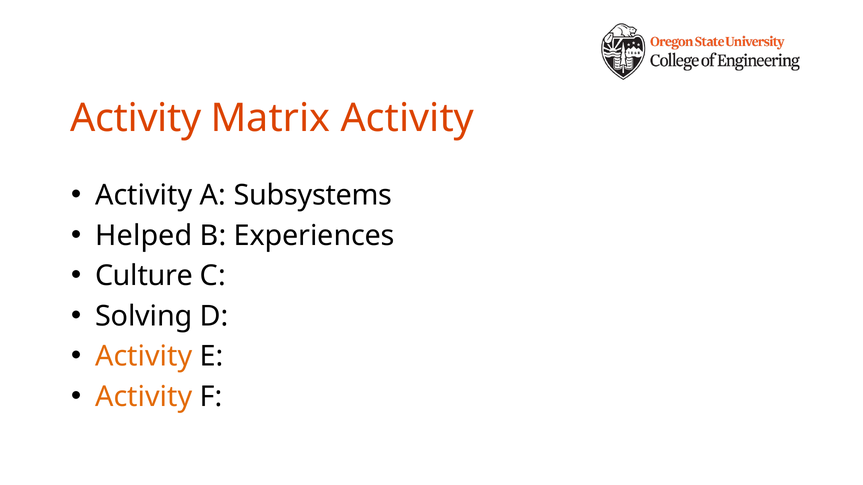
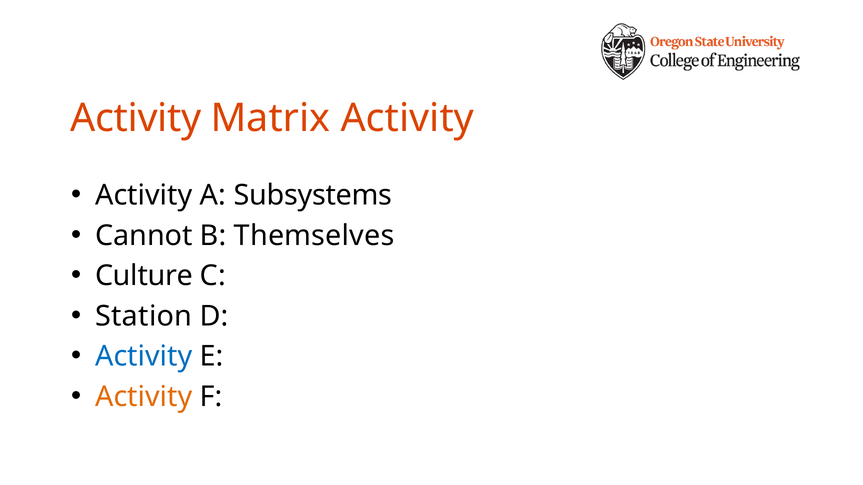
Helped: Helped -> Cannot (144, 236)
Experiences: Experiences -> Themselves (314, 236)
Solving: Solving -> Station (144, 316)
Activity colour: orange -> blue (144, 357)
